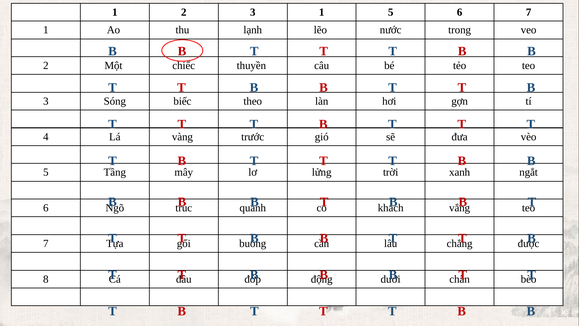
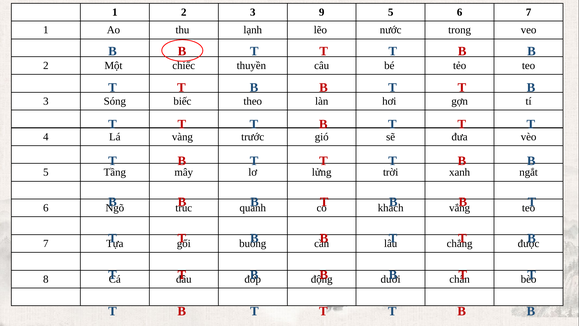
3 1: 1 -> 9 (322, 12)
